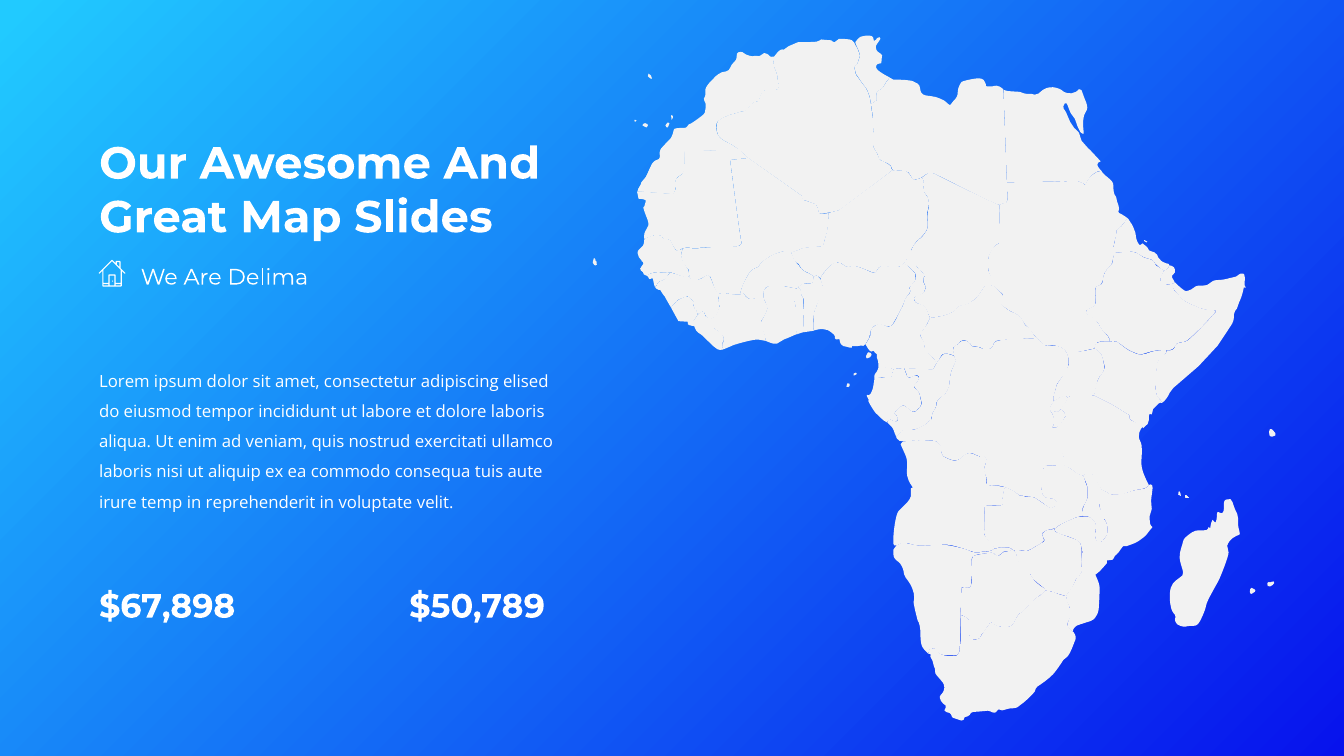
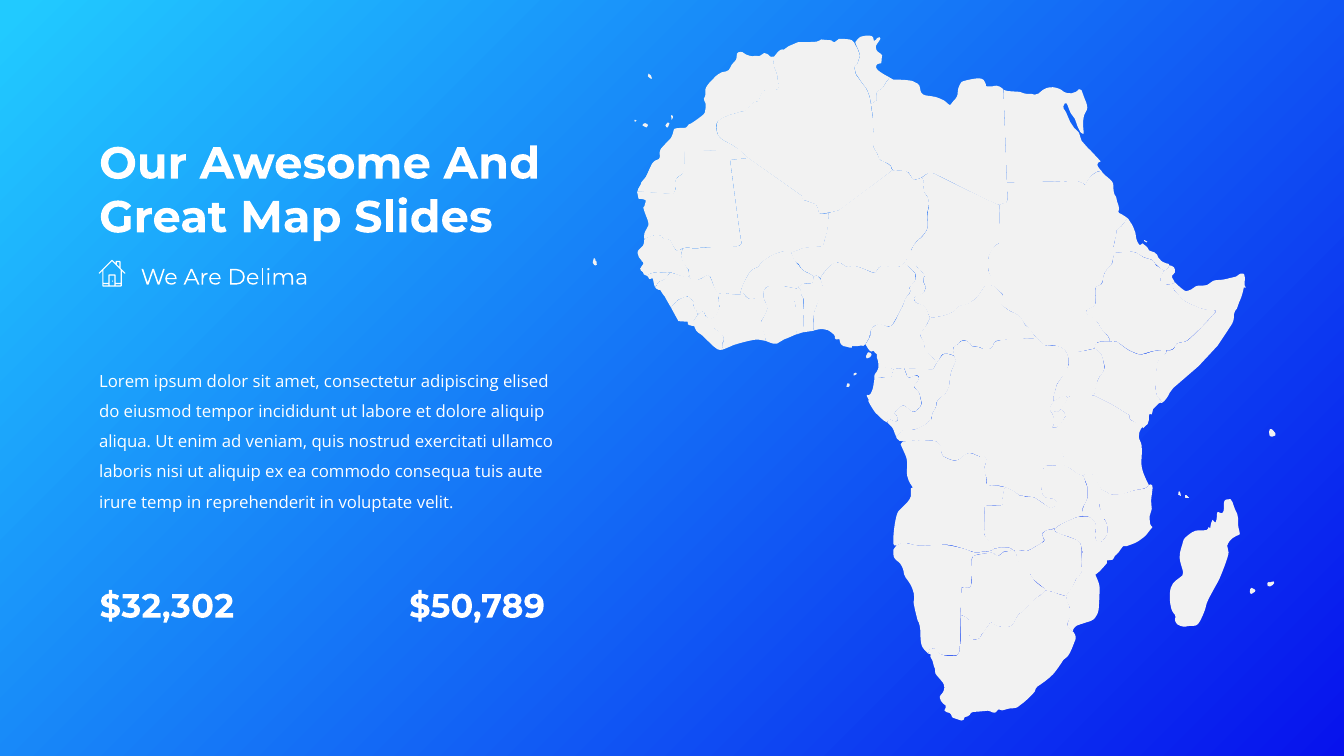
dolore laboris: laboris -> aliquip (518, 412)
$67,898: $67,898 -> $32,302 (167, 606)
